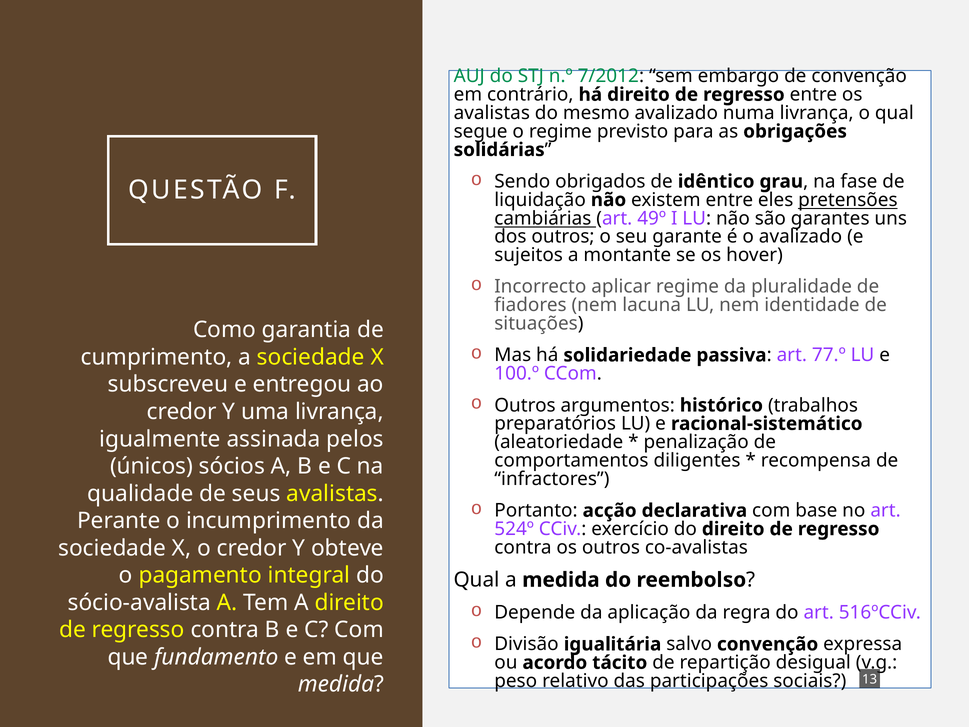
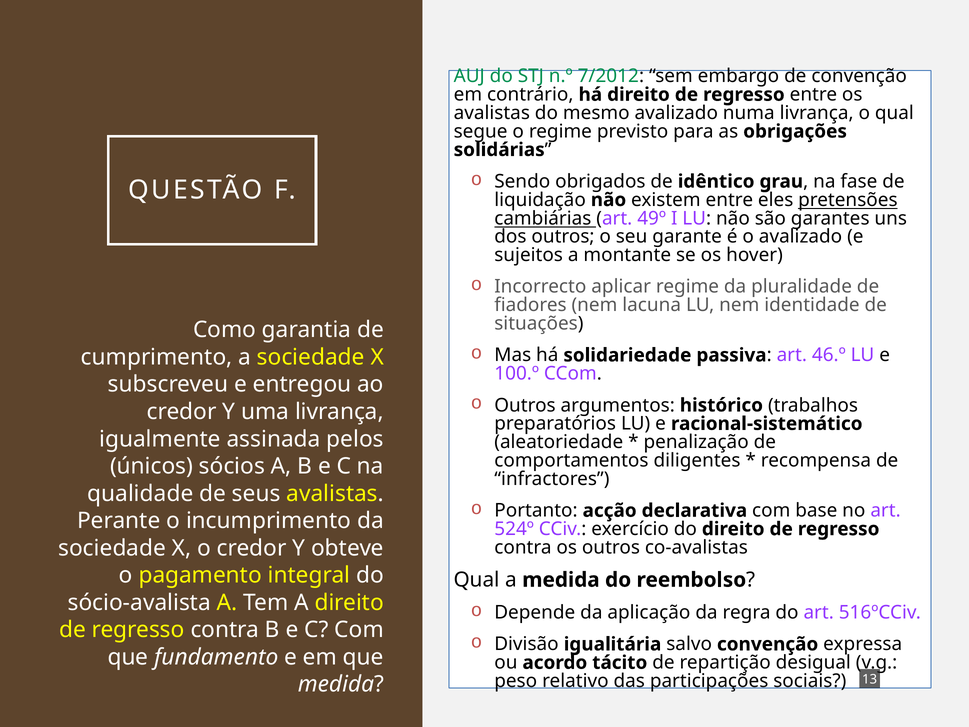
77.º: 77.º -> 46.º (829, 355)
